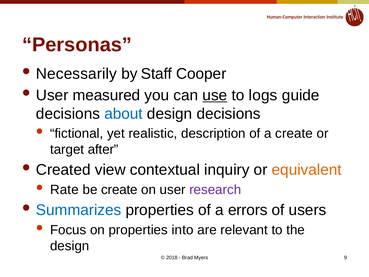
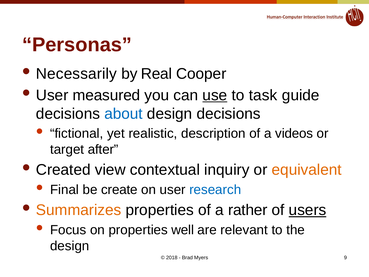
Staff: Staff -> Real (156, 74)
logs: logs -> task (263, 95)
a create: create -> videos (294, 133)
Rate: Rate -> Final (64, 190)
research colour: purple -> blue (215, 190)
Summarizes colour: blue -> orange (79, 210)
errors: errors -> rather (248, 210)
users underline: none -> present (308, 210)
into: into -> well (183, 230)
